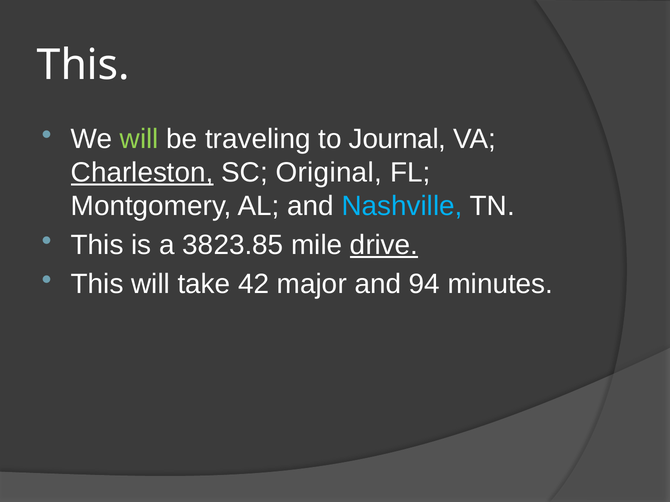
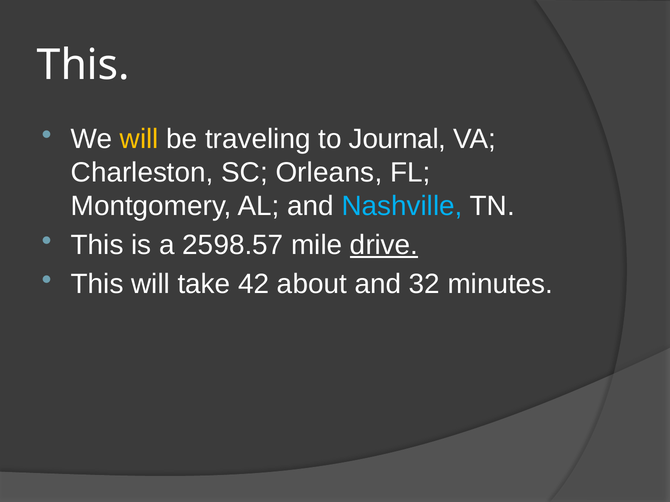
will colour: light green -> yellow (139, 139)
Charleston underline: present -> none (142, 173)
Original: Original -> Orleans (329, 173)
3823.85: 3823.85 -> 2598.57 (233, 245)
major: major -> about (312, 284)
94: 94 -> 32 (424, 284)
